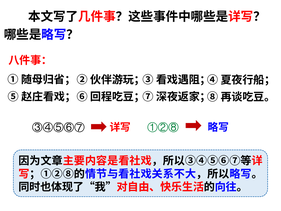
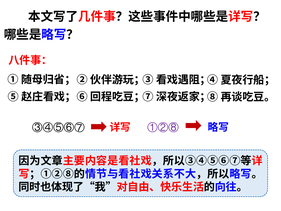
①②⑧ colour: green -> purple (163, 128)
